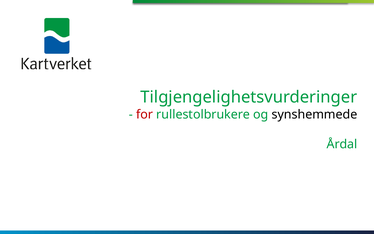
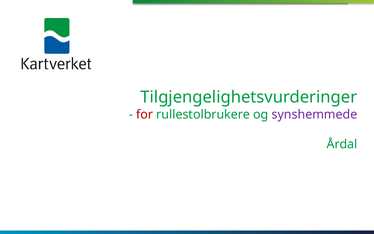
synshemmede colour: black -> purple (314, 114)
